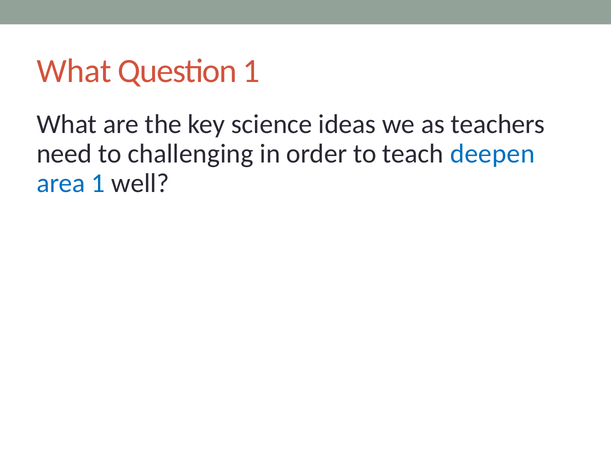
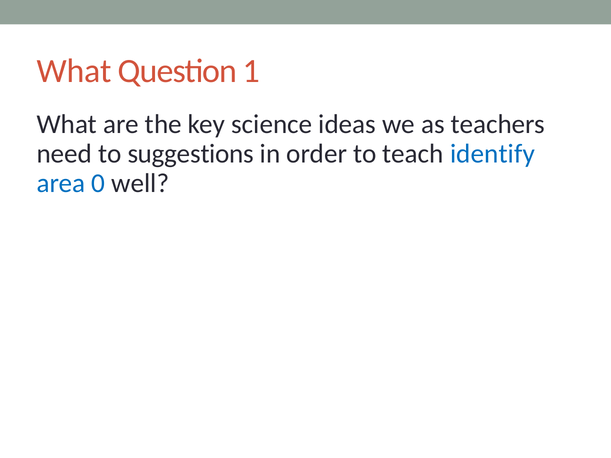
challenging: challenging -> suggestions (191, 154)
deepen: deepen -> identify (493, 154)
area 1: 1 -> 0 (98, 183)
